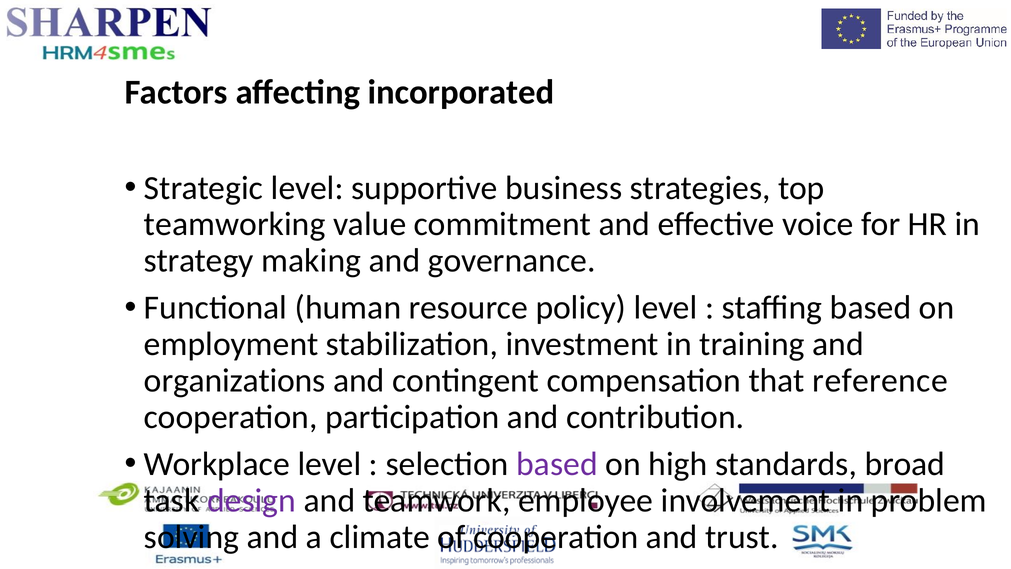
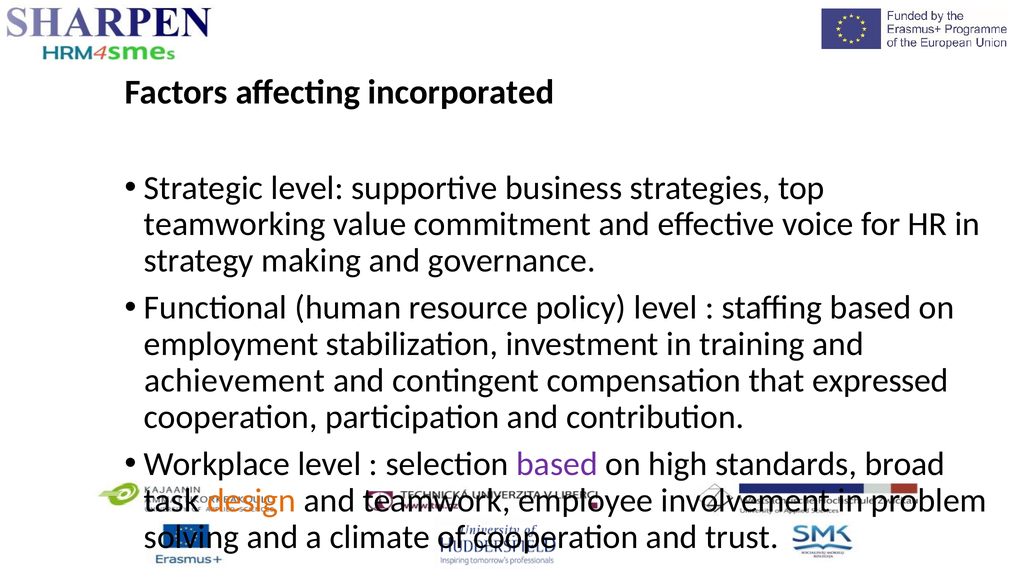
organizations: organizations -> achievement (235, 380)
reference: reference -> expressed (880, 380)
design colour: purple -> orange (252, 500)
